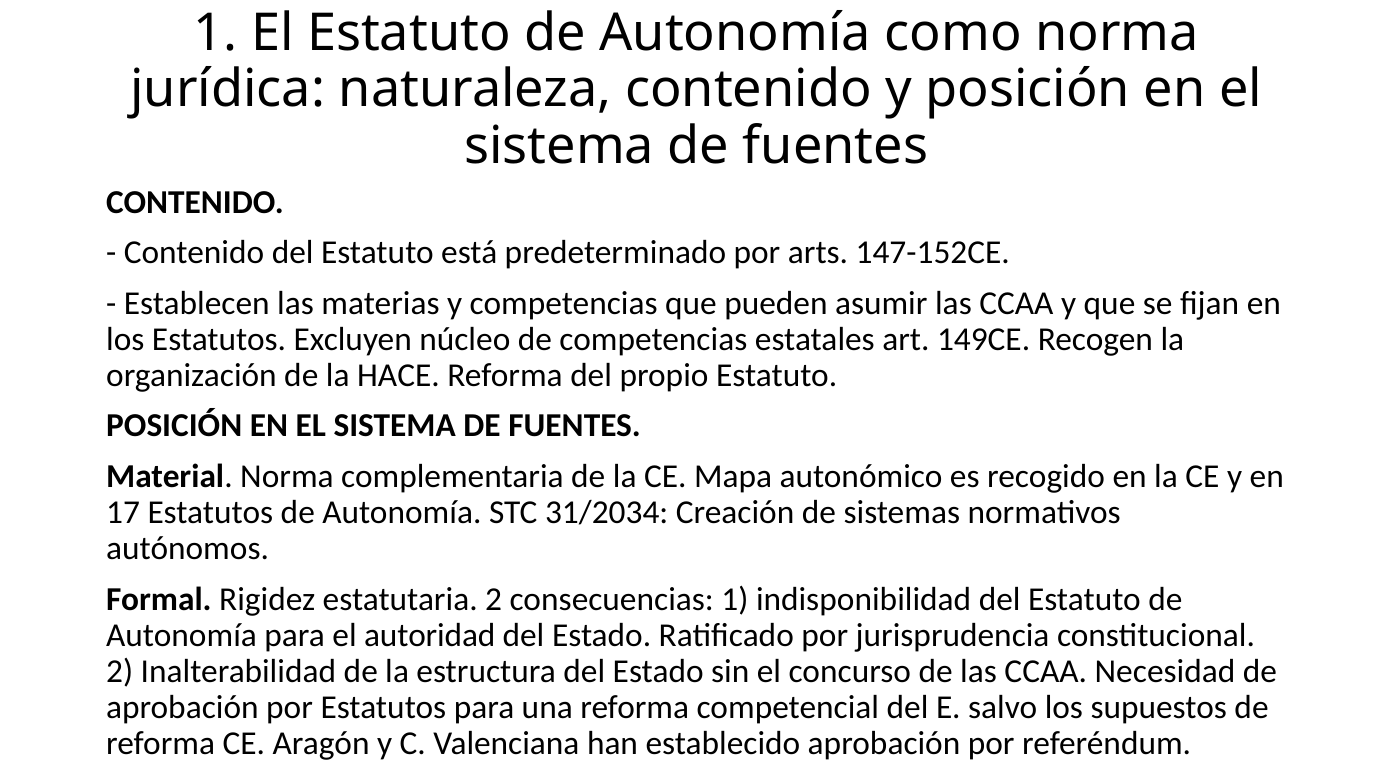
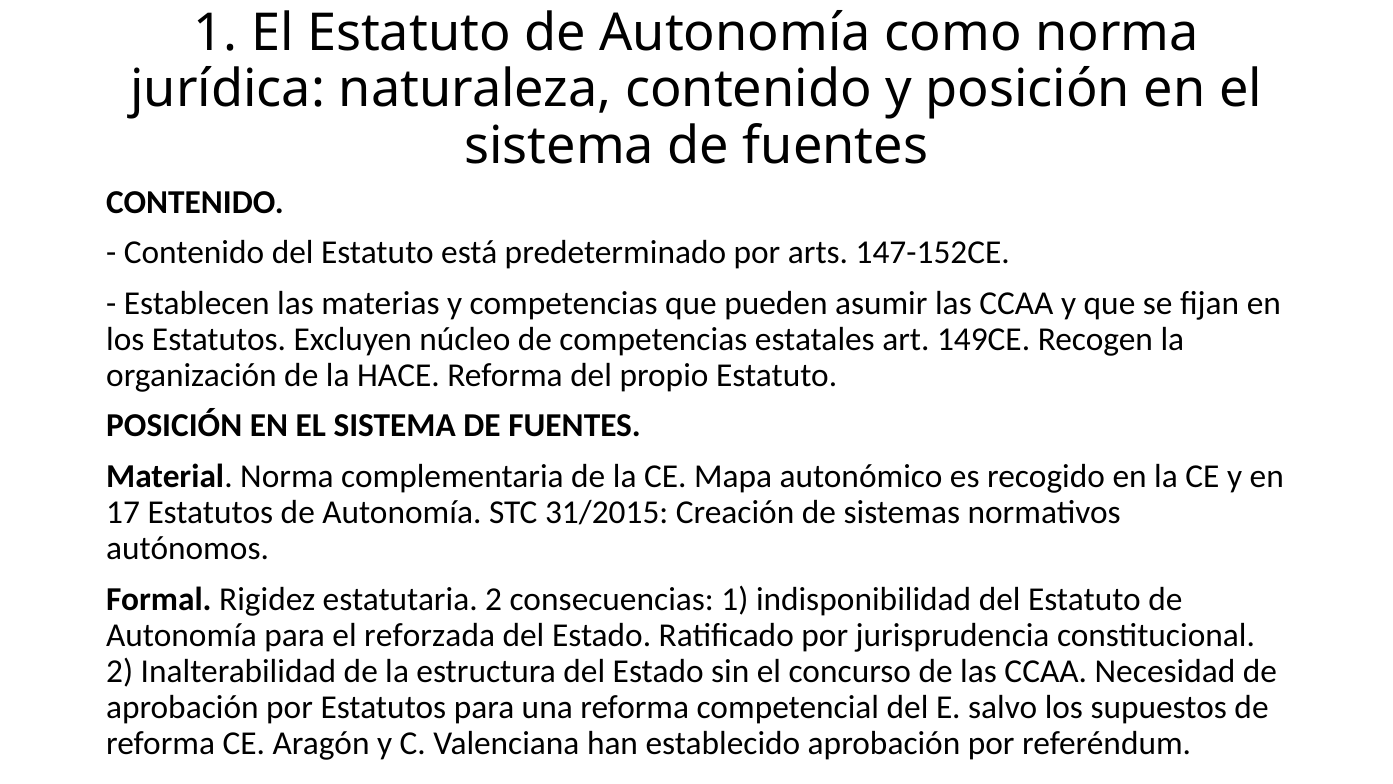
31/2034: 31/2034 -> 31/2015 (607, 512)
autoridad: autoridad -> reforzada (430, 635)
